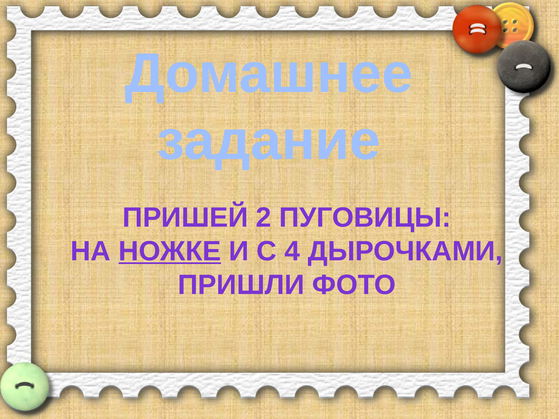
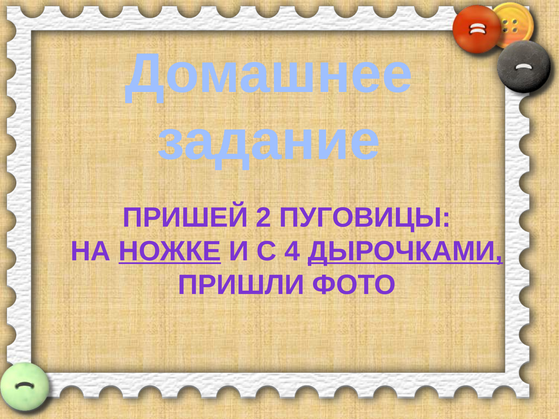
ДЫРОЧКАМИ underline: none -> present (405, 251)
